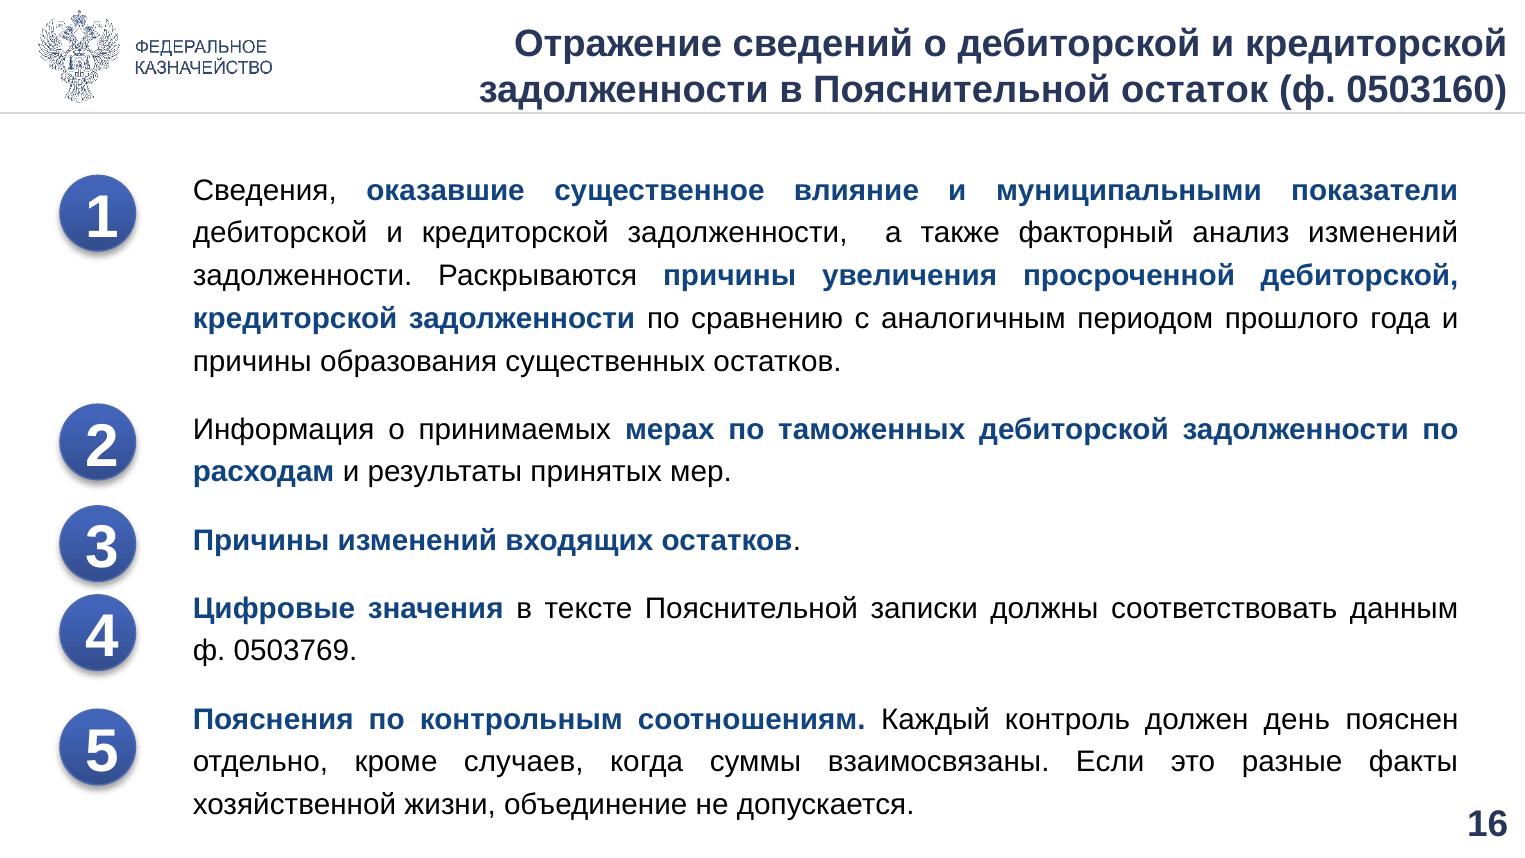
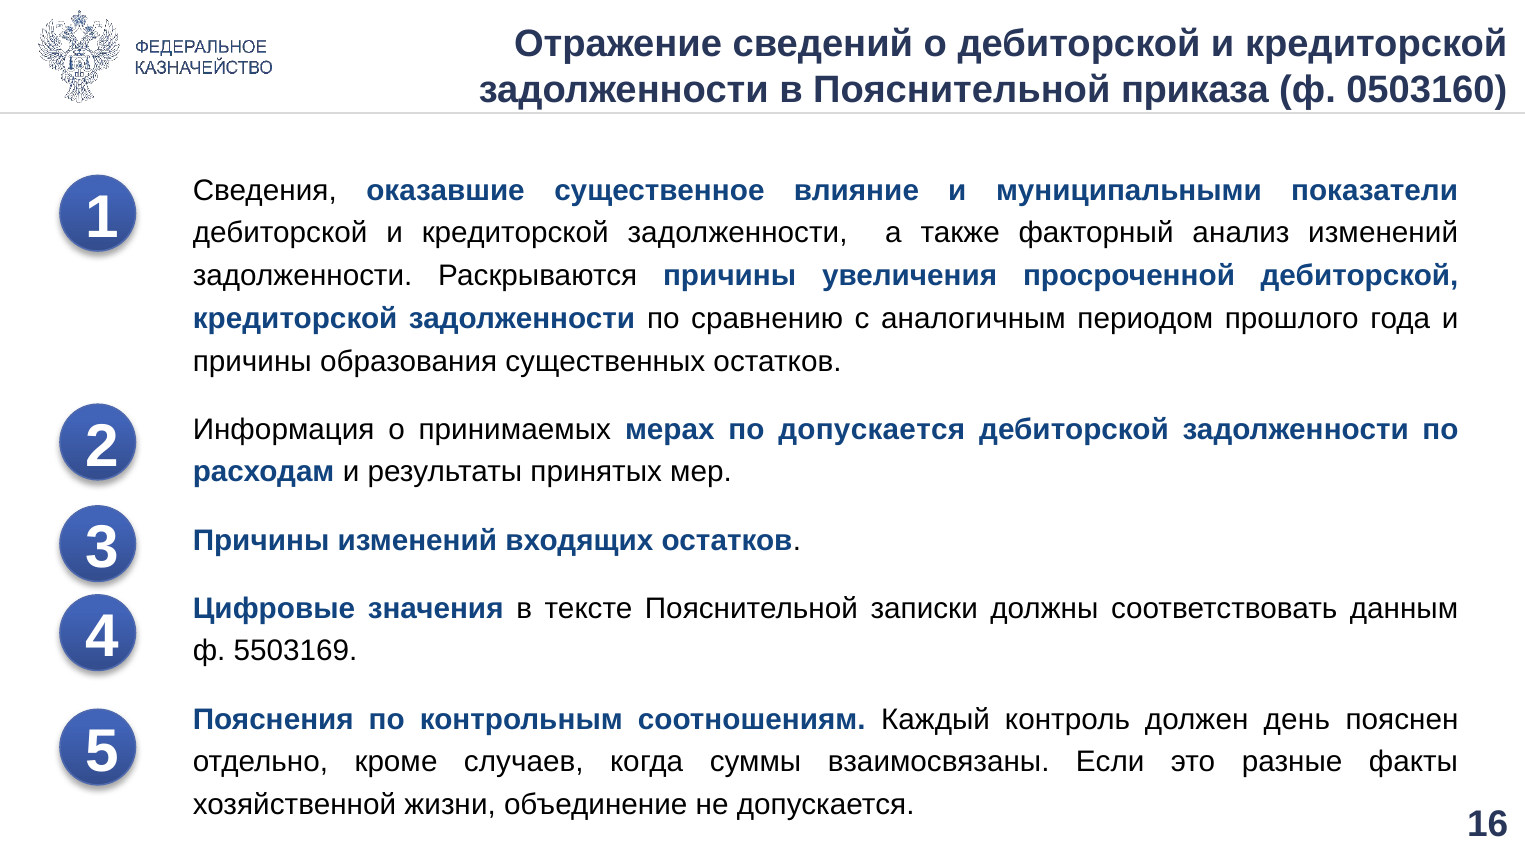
остаток: остаток -> приказа (1195, 90)
по таможенных: таможенных -> допускается (872, 429)
0503769: 0503769 -> 5503169 (296, 651)
